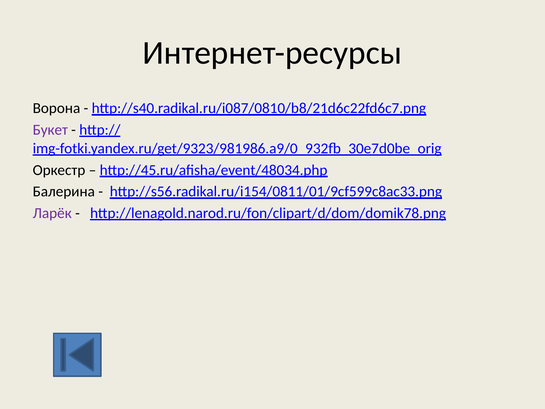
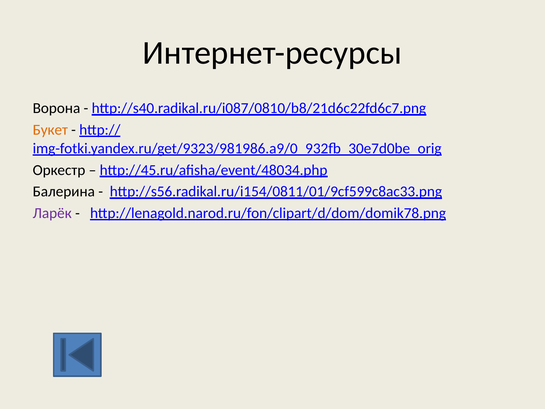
Букет colour: purple -> orange (50, 130)
